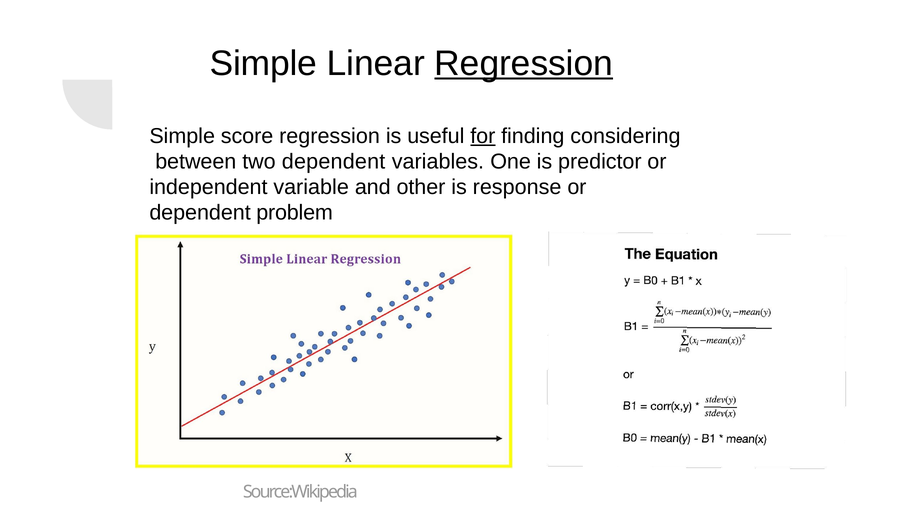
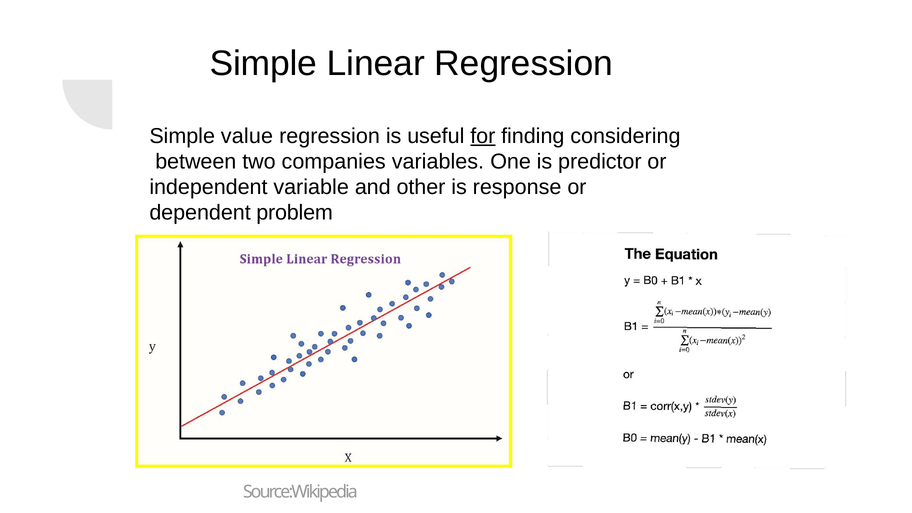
Regression underline: present -> none (524, 63)
score: score -> value (247, 136)
two dependent: dependent -> companies (334, 162)
